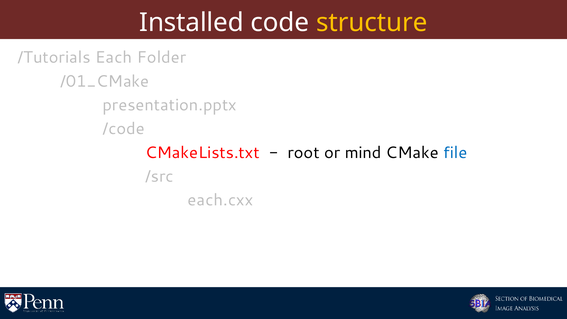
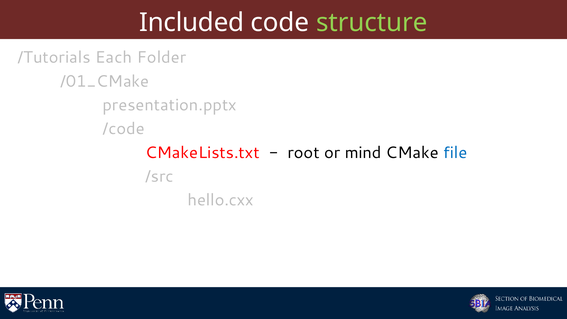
Installed: Installed -> Included (192, 23)
structure colour: yellow -> light green (372, 23)
each.cxx: each.cxx -> hello.cxx (221, 200)
